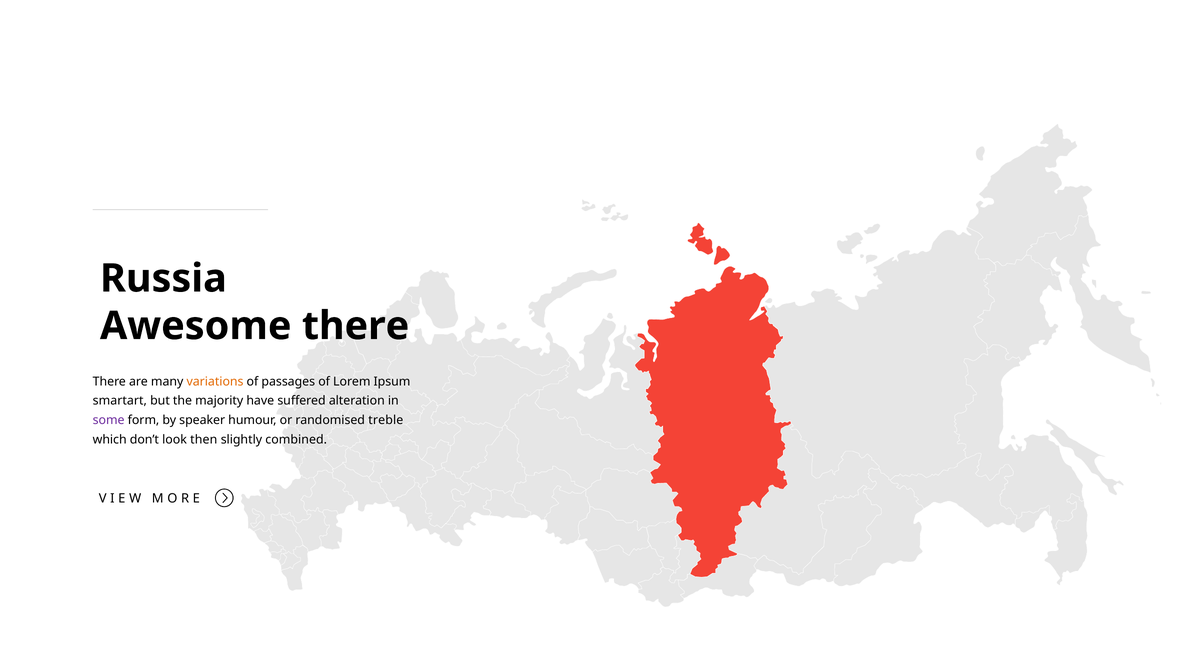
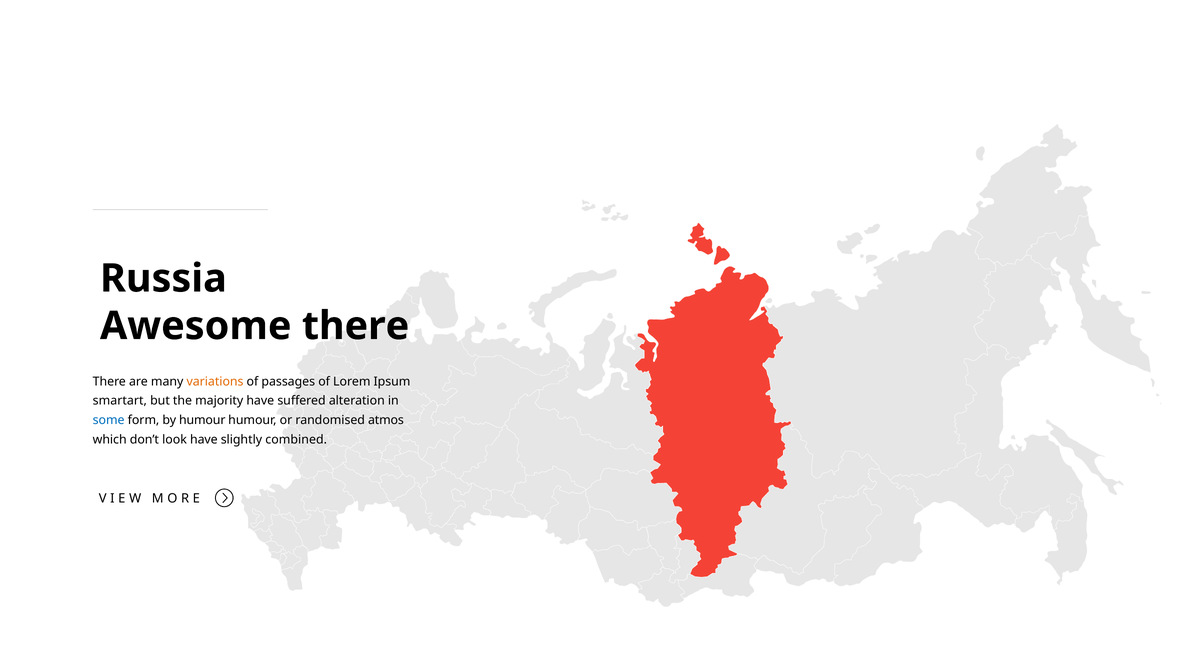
some colour: purple -> blue (109, 420)
by speaker: speaker -> humour (202, 420)
treble: treble -> atmos (386, 420)
look then: then -> have (204, 439)
